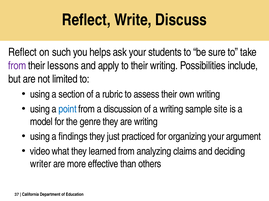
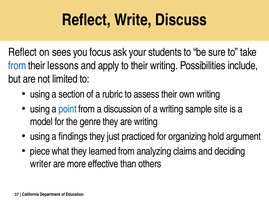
such: such -> sees (62, 52)
helps: helps -> focus (100, 52)
from colour: purple -> blue (17, 66)
organizing your: your -> hold (216, 137)
video: video -> piece (40, 152)
